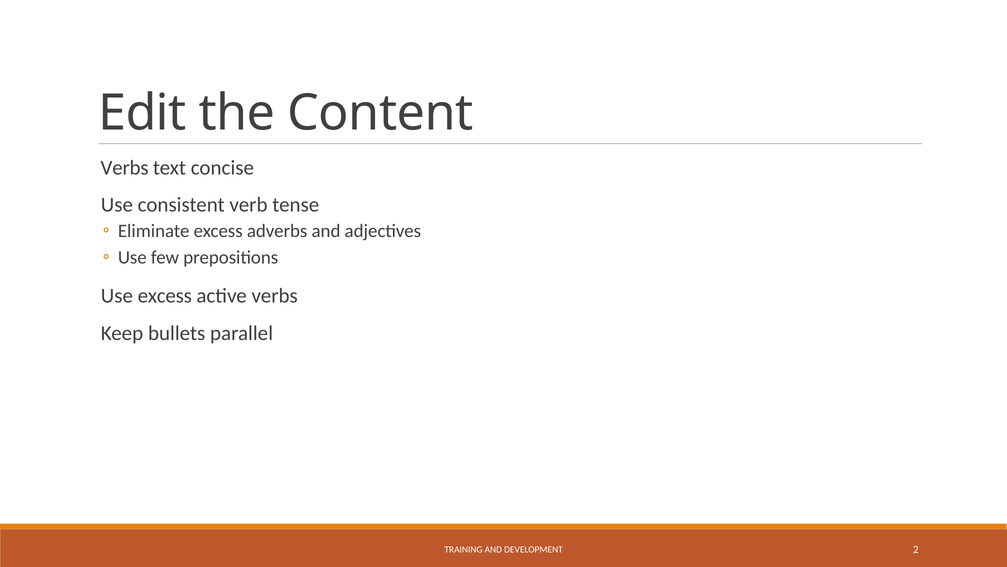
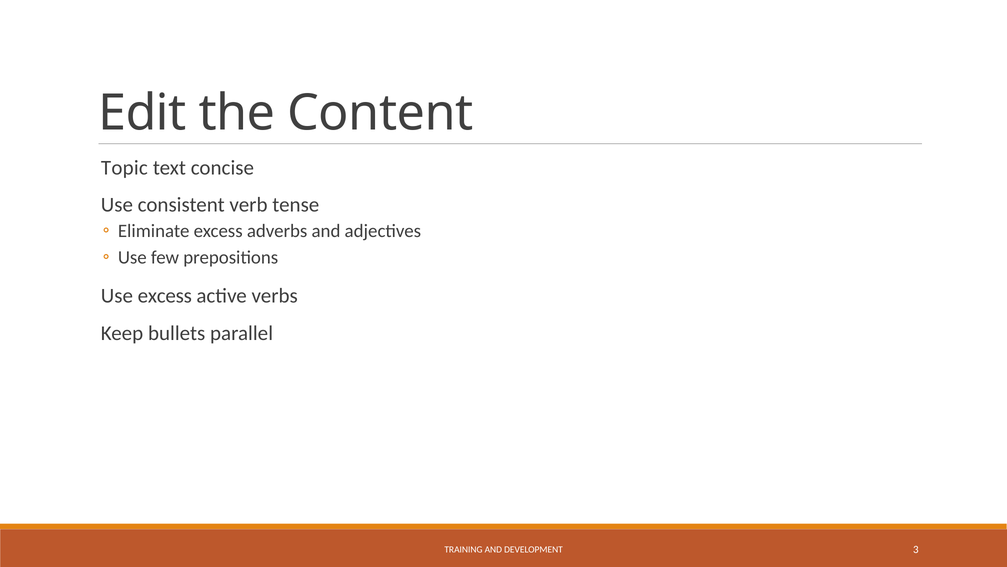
Verbs: Verbs -> Topic (124, 167)
2: 2 -> 3 (916, 549)
